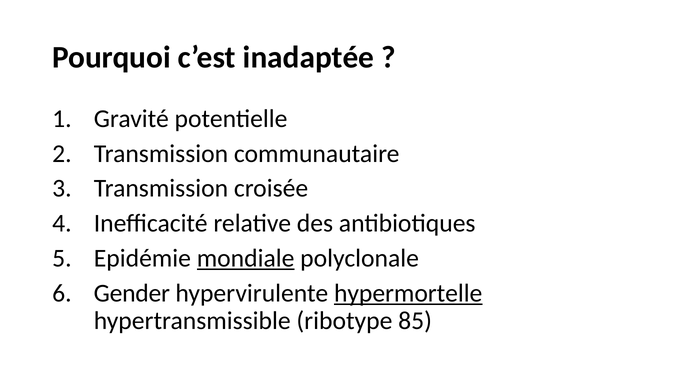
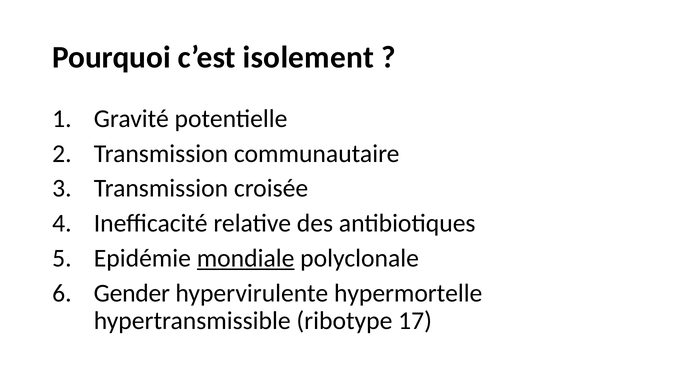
inadaptée: inadaptée -> isolement (308, 57)
hypermortelle underline: present -> none (408, 293)
85: 85 -> 17 (415, 321)
